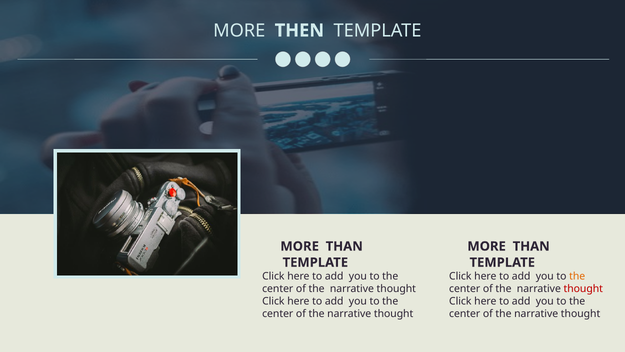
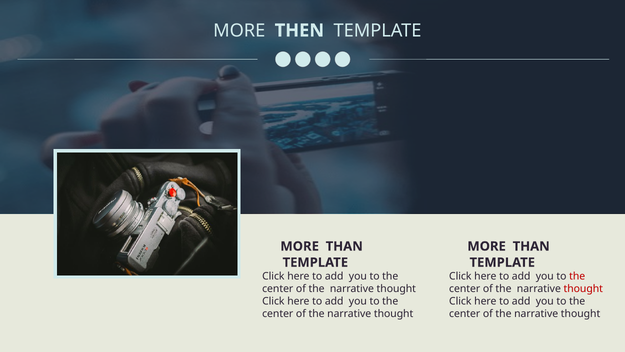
the colour: orange -> red (577, 276)
